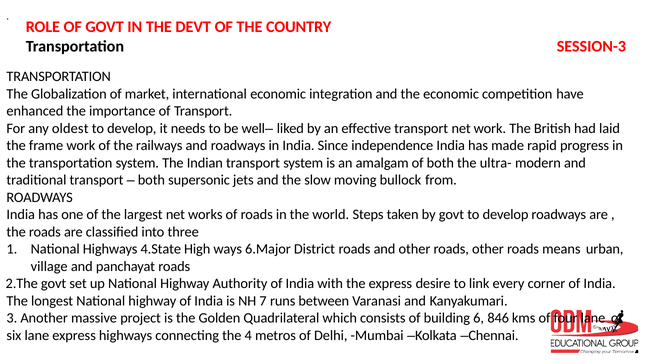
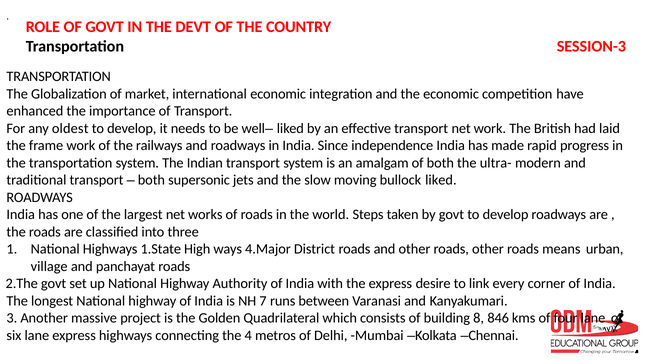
bullock from: from -> liked (441, 180)
4.State: 4.State -> 1.State (161, 249)
6.Major: 6.Major -> 4.Major (268, 249)
6: 6 -> 8 (479, 318)
